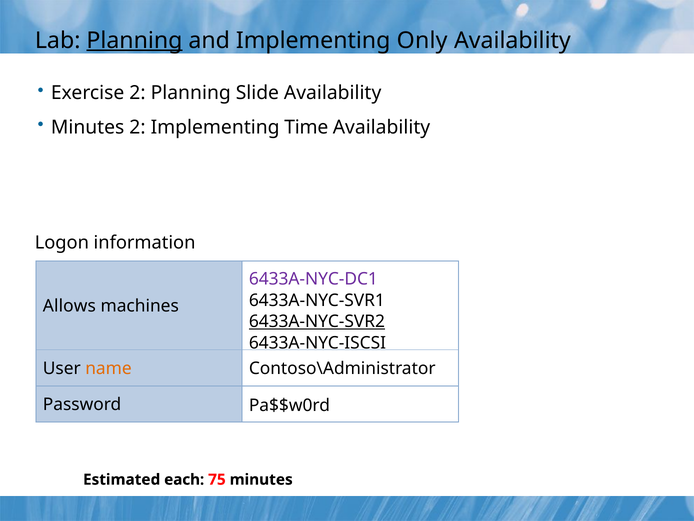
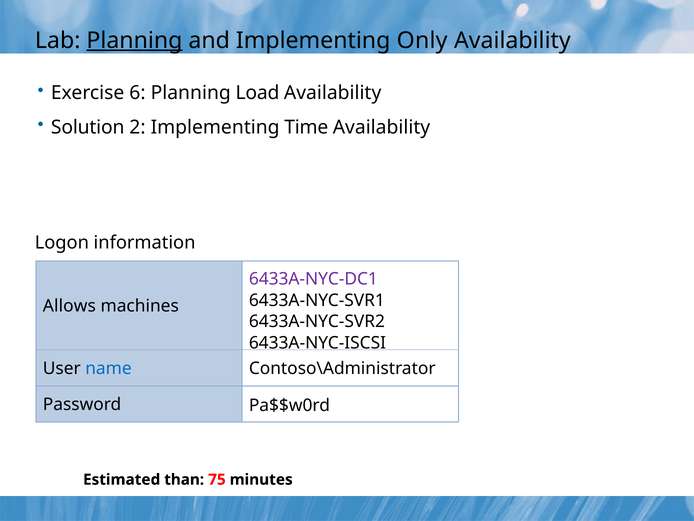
Exercise 2: 2 -> 6 (137, 93)
Slide: Slide -> Load (257, 93)
Minutes: Minutes -> Solution (88, 127)
6433A-NYC-SVR2 underline: present -> none (317, 321)
name colour: orange -> blue (108, 368)
each: each -> than (184, 479)
